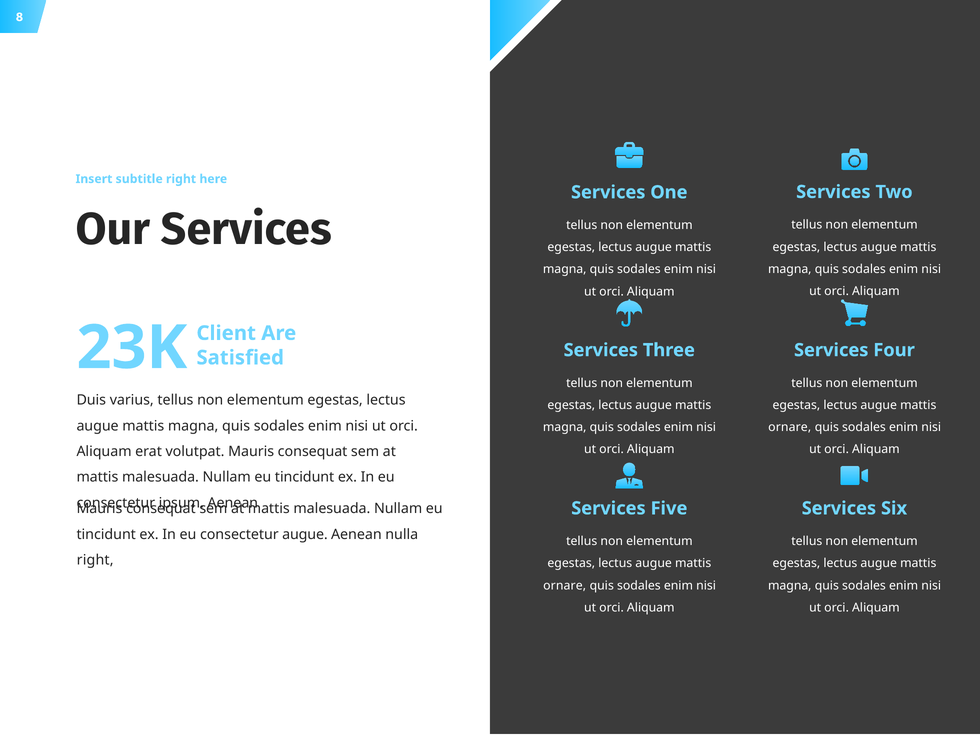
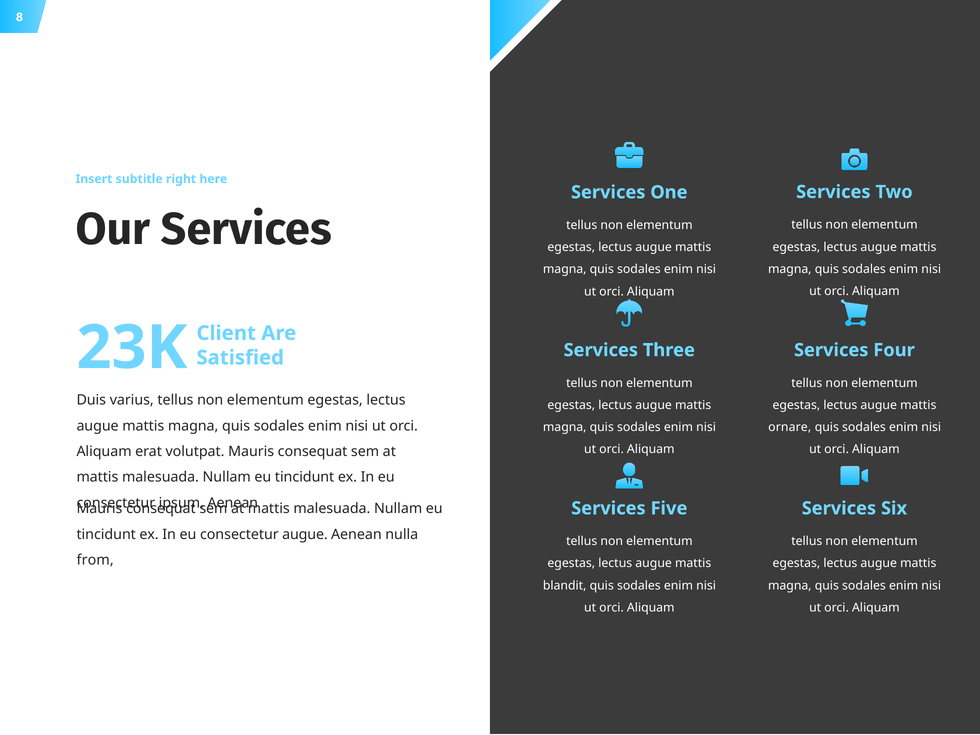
right: right -> from (95, 560)
ornare: ornare -> blandit (565, 585)
